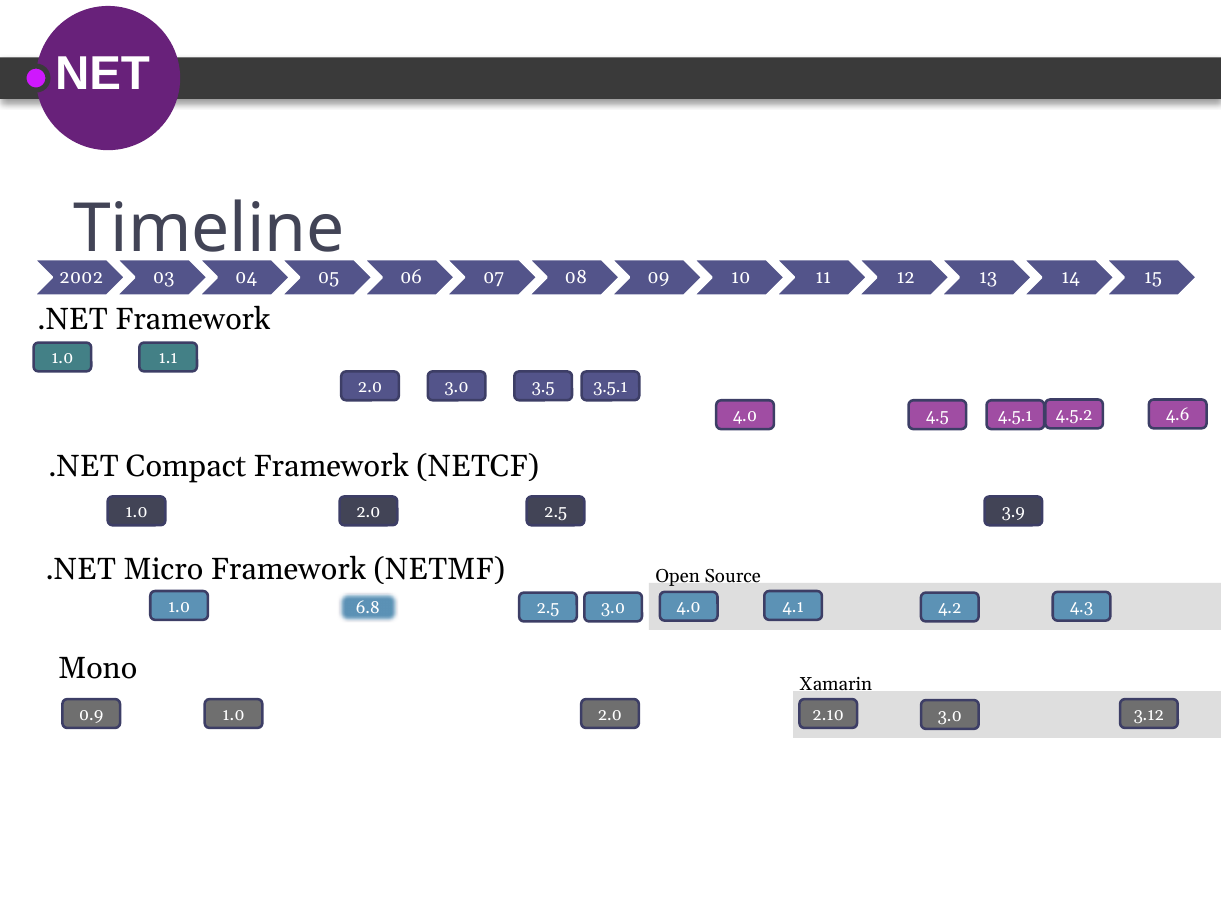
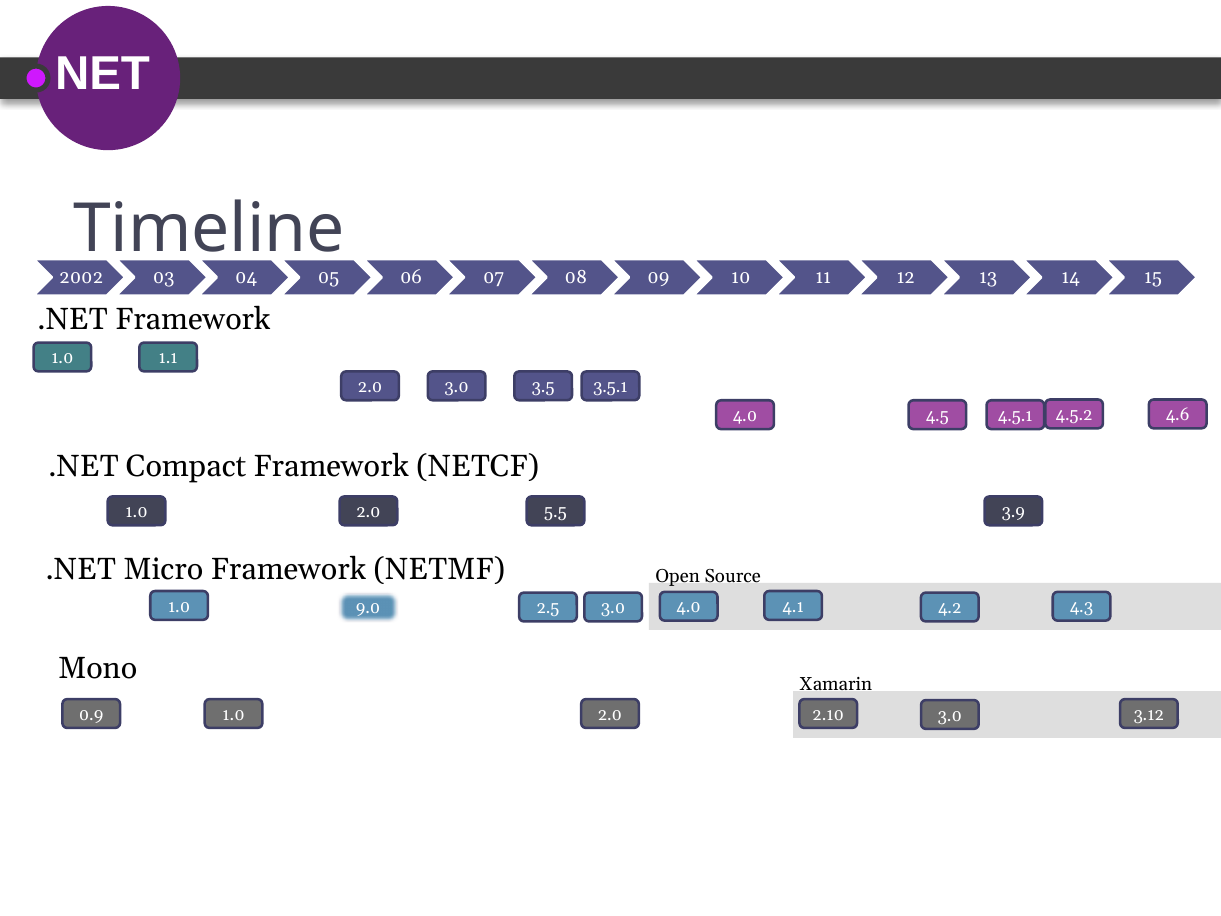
2.0 2.5: 2.5 -> 5.5 (555, 512)
6.8: 6.8 -> 9.0 (368, 608)
